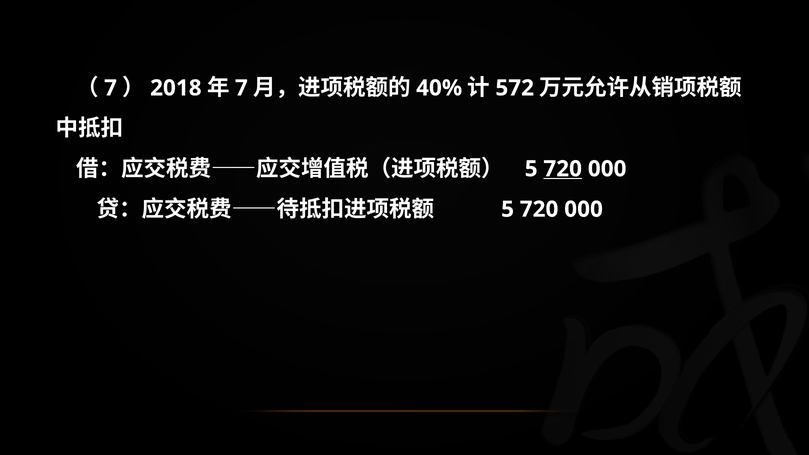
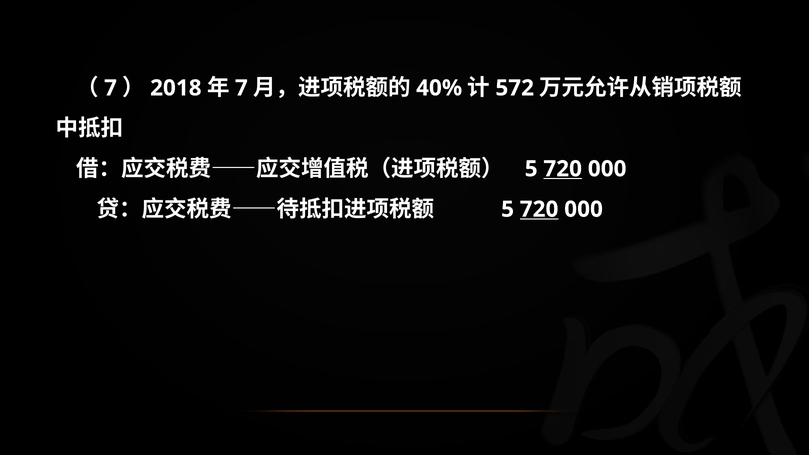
720 underline: none -> present (539, 209)
